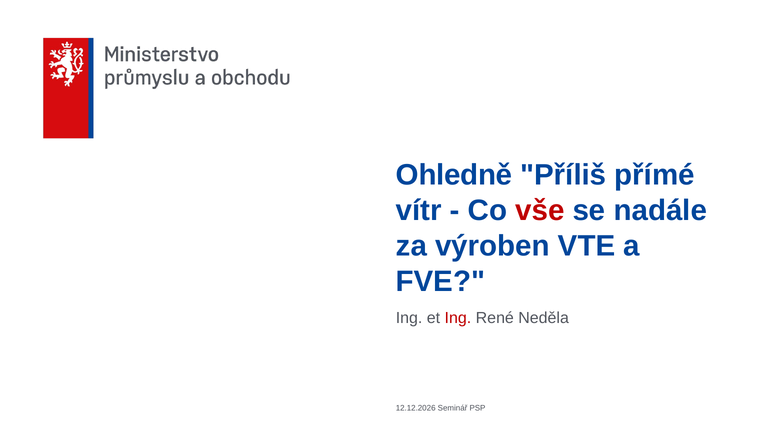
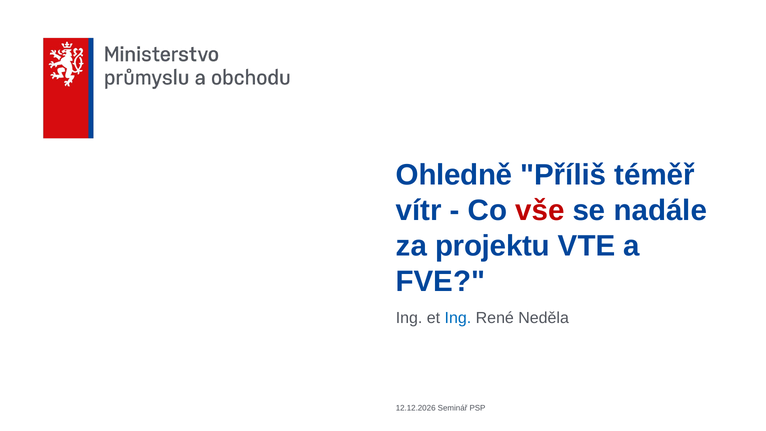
přímé: přímé -> téměř (655, 175)
výroben: výroben -> projektu (493, 246)
Ing colour: red -> blue (458, 318)
